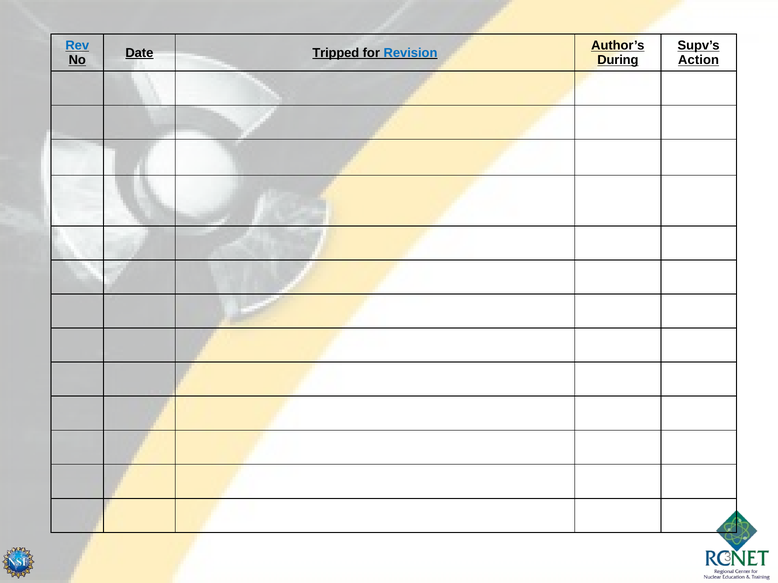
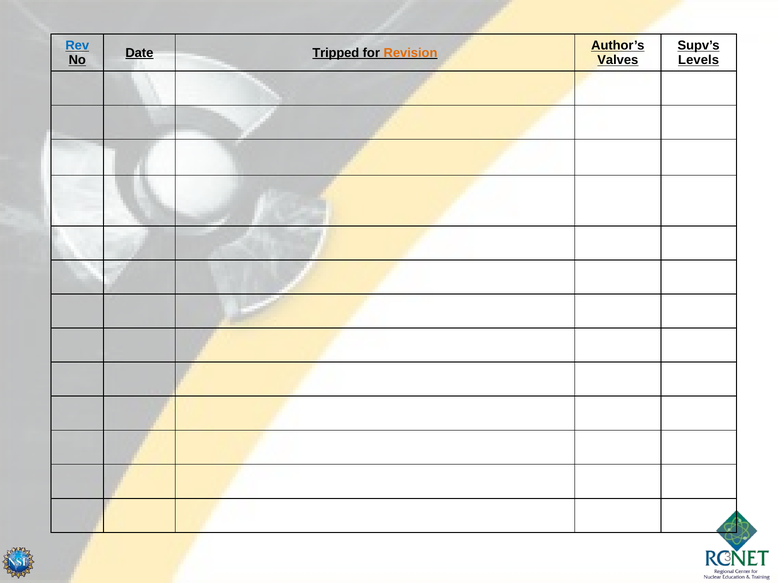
Revision colour: blue -> orange (410, 53)
During: During -> Valves (618, 60)
Action: Action -> Levels (699, 60)
